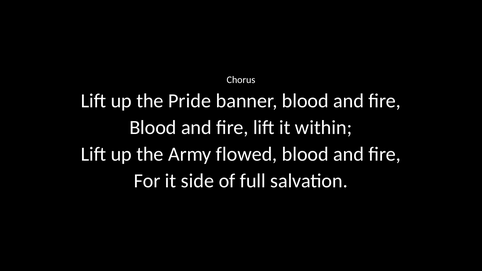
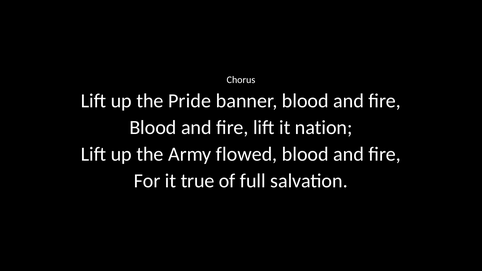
within: within -> nation (324, 128)
side: side -> true (198, 181)
